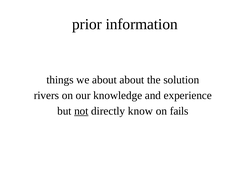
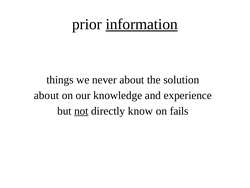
information underline: none -> present (142, 24)
we about: about -> never (104, 80)
rivers: rivers -> about (46, 95)
